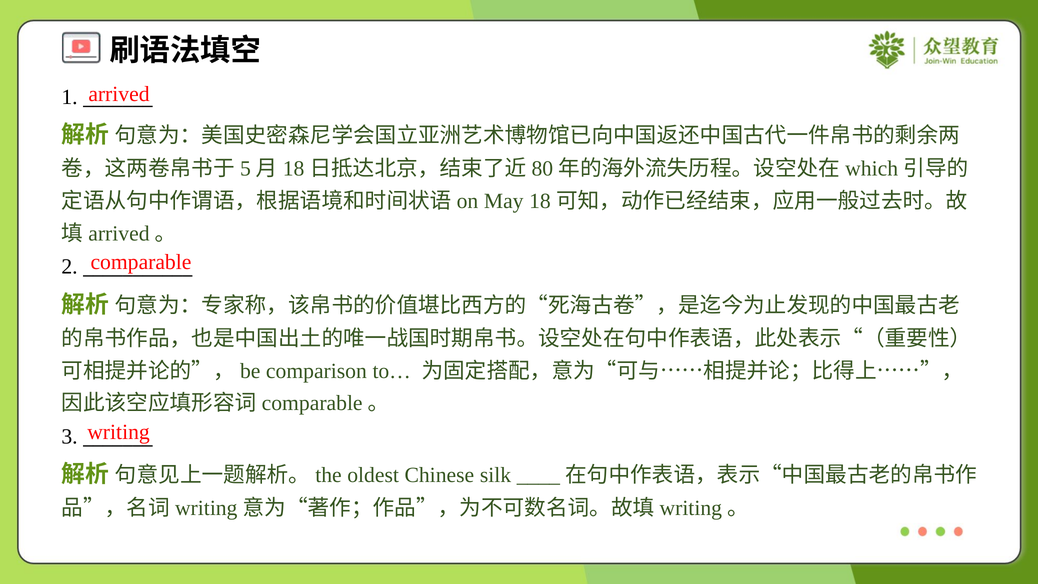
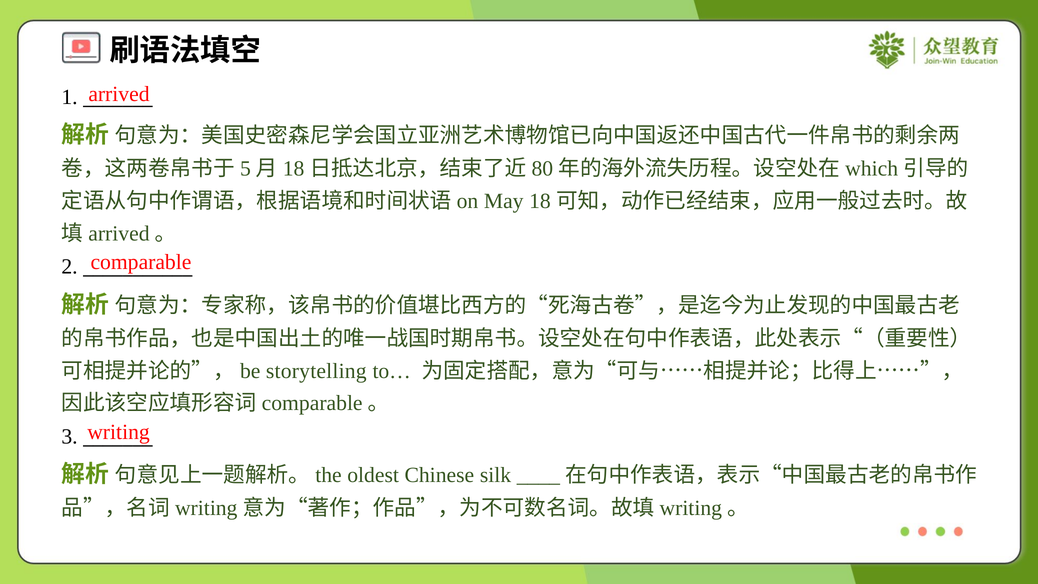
comparison: comparison -> storytelling (316, 371)
